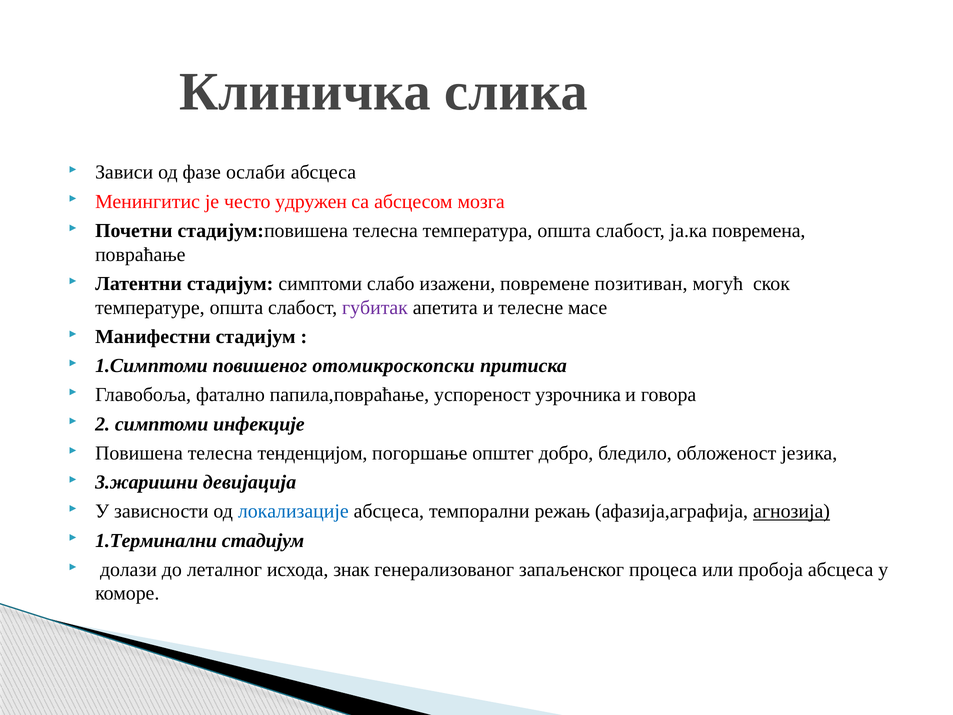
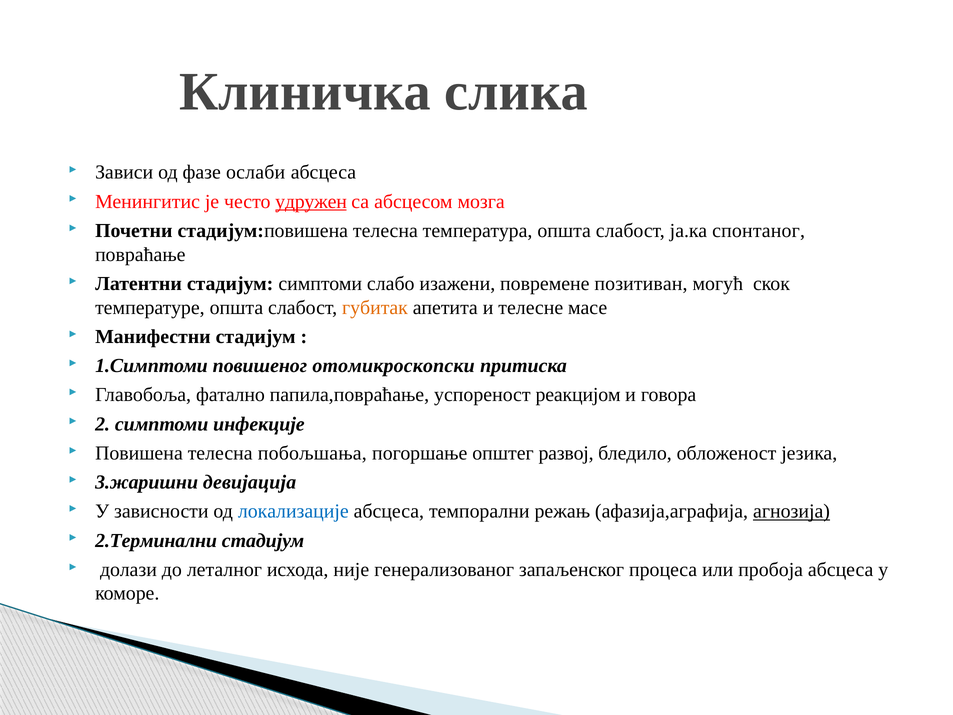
удружен underline: none -> present (311, 201)
повремена: повремена -> спонтаног (759, 231)
губитак colour: purple -> orange (375, 307)
узрочника: узрочника -> реакцијом (578, 395)
тенденцијом: тенденцијом -> побољшања (312, 453)
добро: добро -> развој (566, 453)
1.Терминални: 1.Терминални -> 2.Терминални (156, 540)
знак: знак -> није (351, 569)
